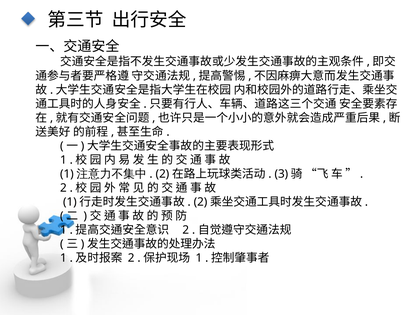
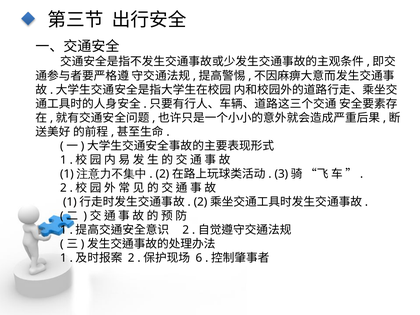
1: 1 -> 6 (199, 258)
